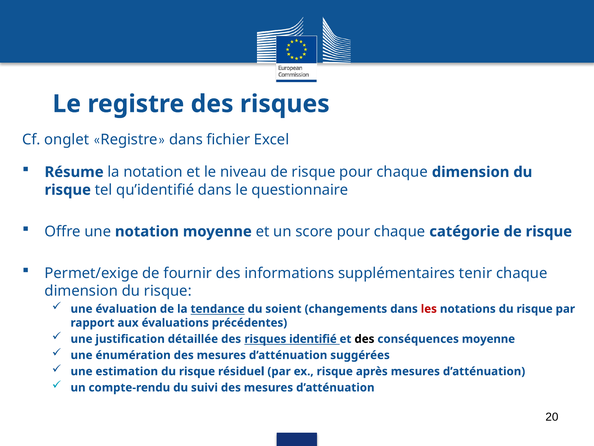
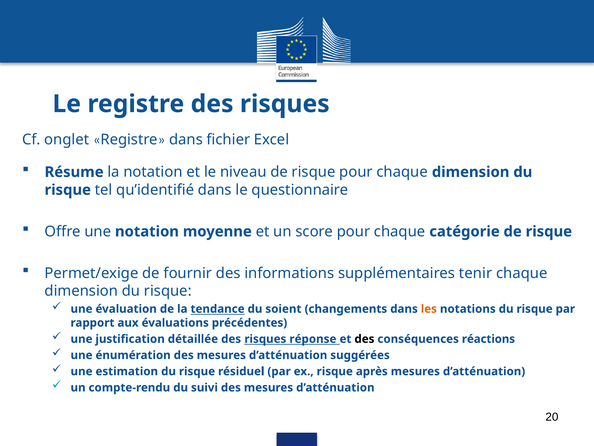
les colour: red -> orange (429, 309)
identifié: identifié -> réponse (313, 339)
conséquences moyenne: moyenne -> réactions (488, 339)
